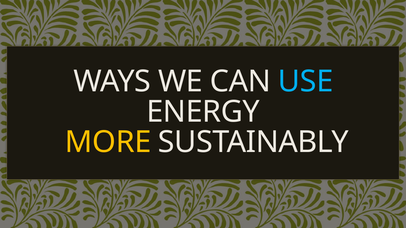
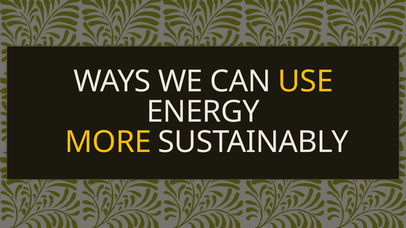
USE colour: light blue -> yellow (306, 82)
